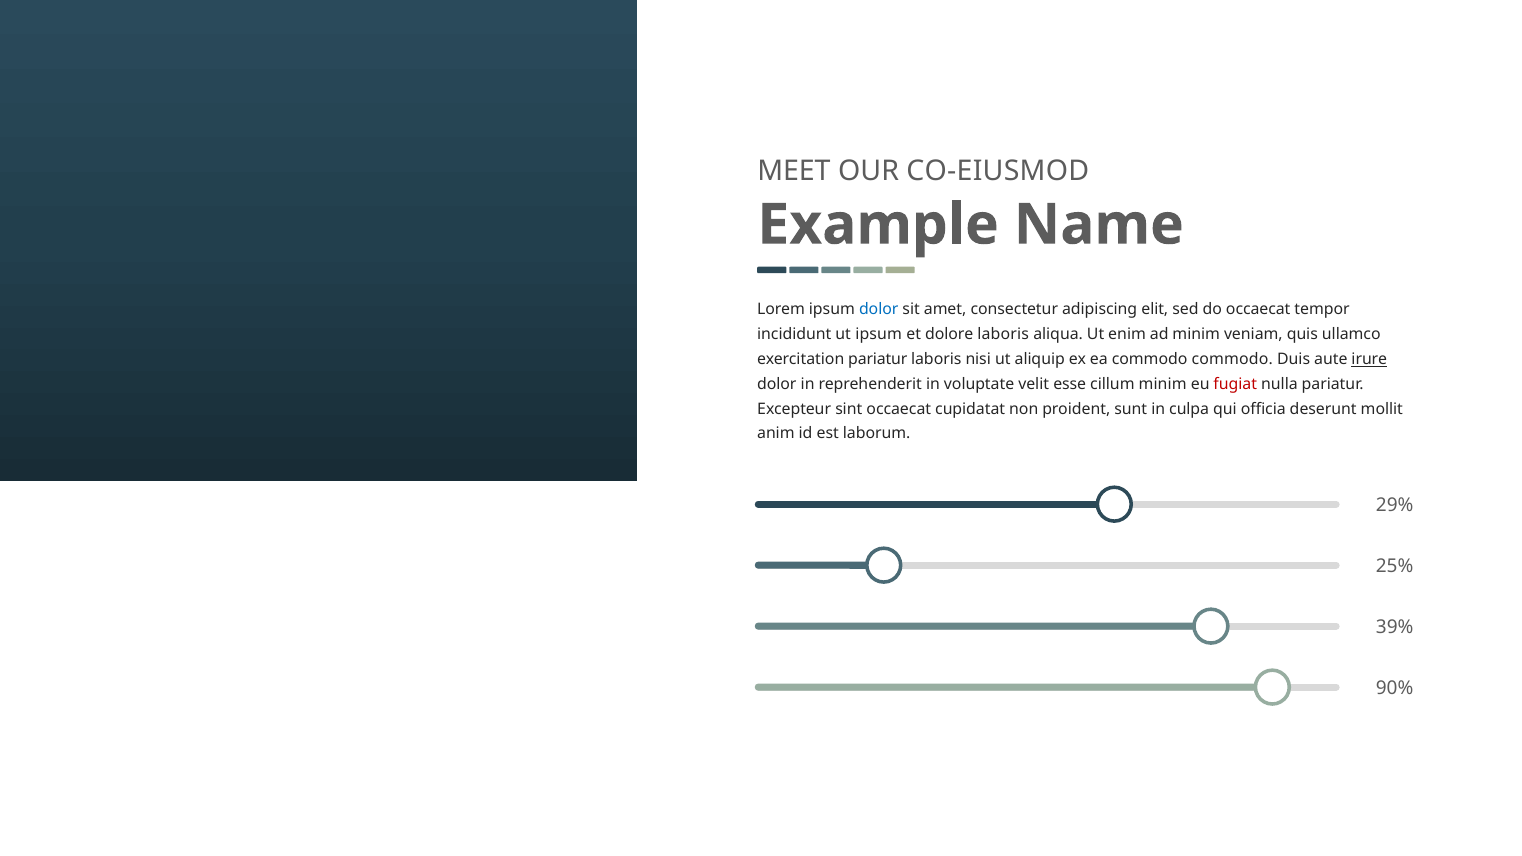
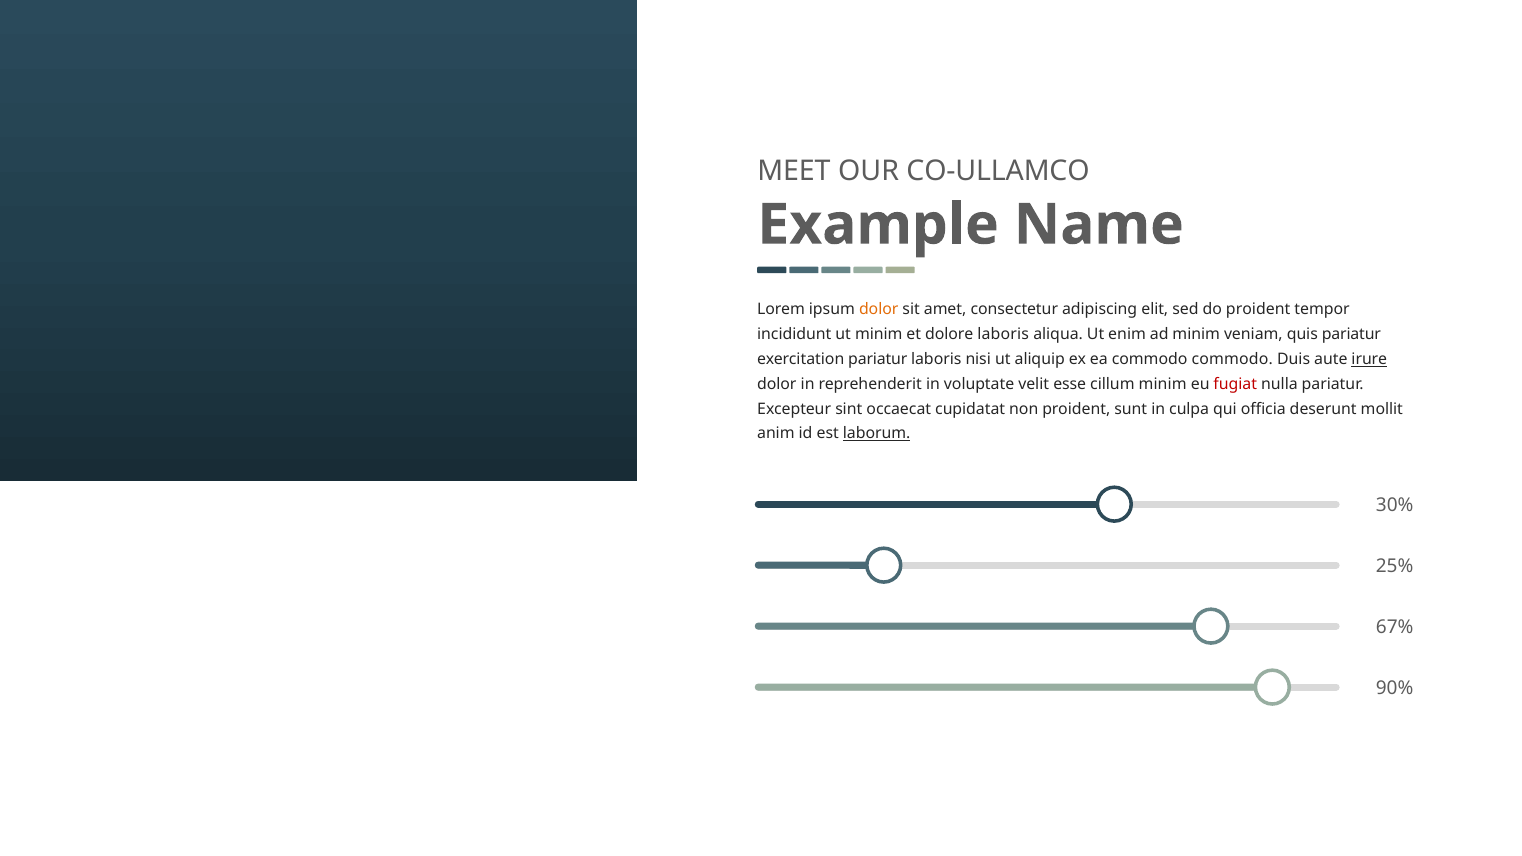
CO-EIUSMOD: CO-EIUSMOD -> CO-ULLAMCO (998, 172)
dolor colour: blue -> orange (879, 310)
do occaecat: occaecat -> proident (1258, 310)
ut ipsum: ipsum -> minim (879, 335)
quis ullamco: ullamco -> pariatur (1351, 335)
laborum underline: none -> present (877, 434)
29%: 29% -> 30% (1395, 506)
39%: 39% -> 67% (1395, 628)
